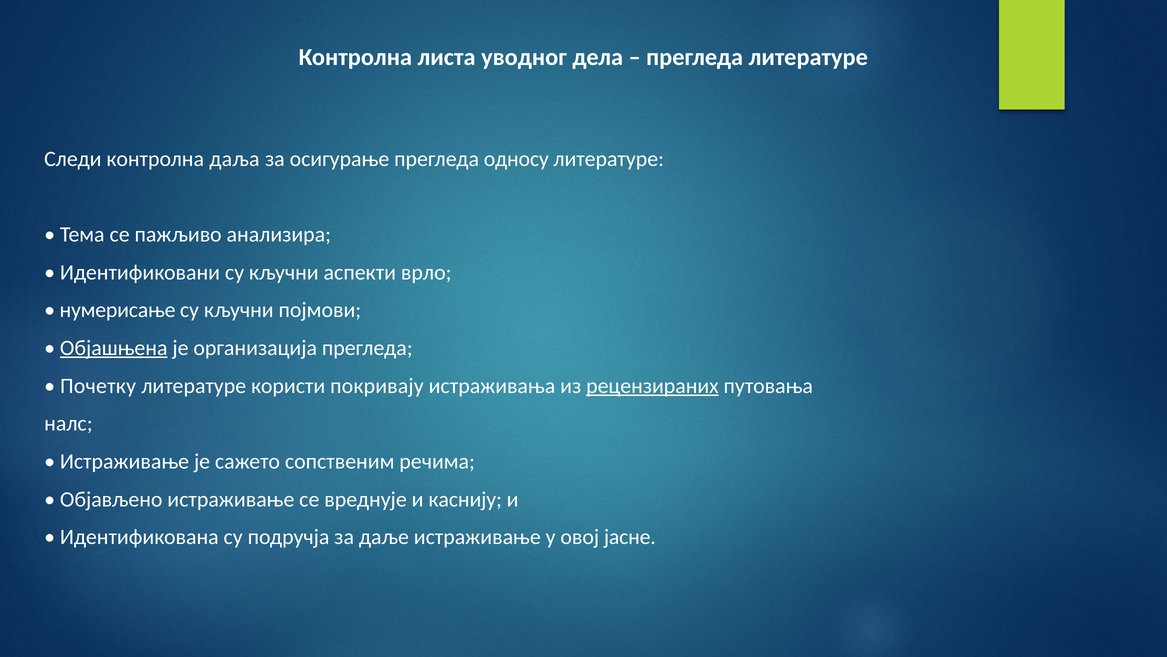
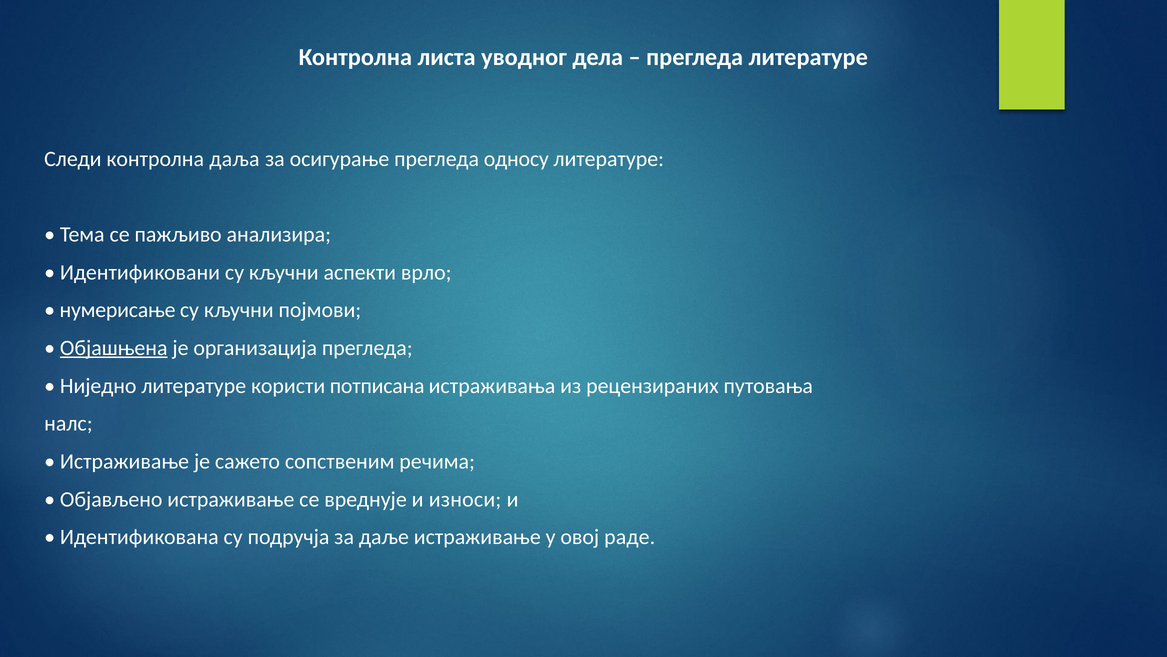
Почетку: Почетку -> Ниједно (98, 385)
покривају: покривају -> потписана (377, 385)
рецензираних underline: present -> none (652, 385)
каснију: каснију -> износи (465, 499)
јасне: јасне -> раде (630, 537)
